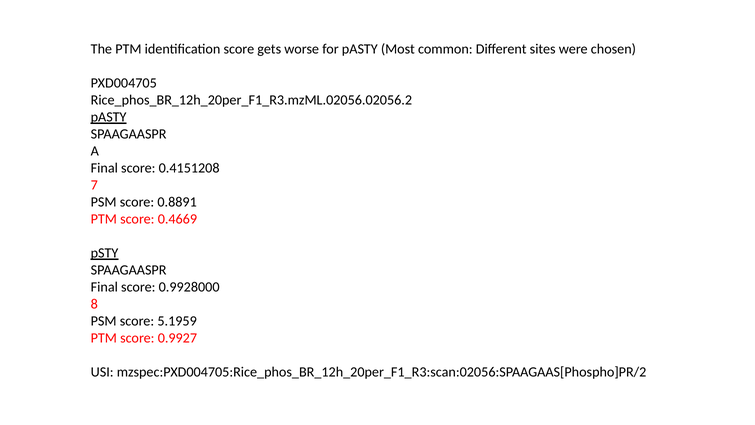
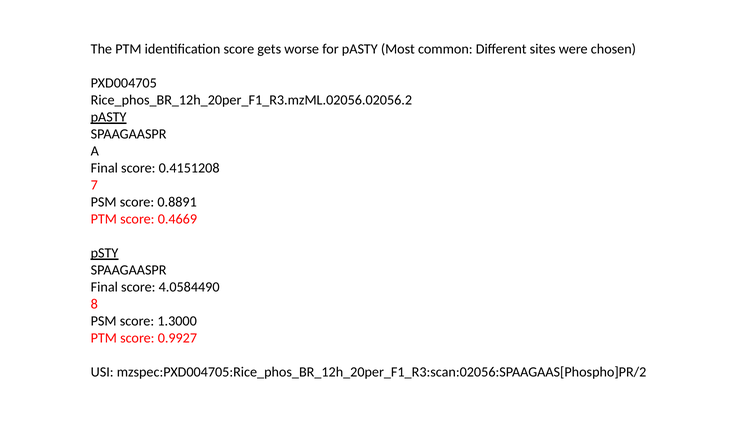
0.9928000: 0.9928000 -> 4.0584490 (189, 287)
5.1959: 5.1959 -> 1.3000 (177, 321)
